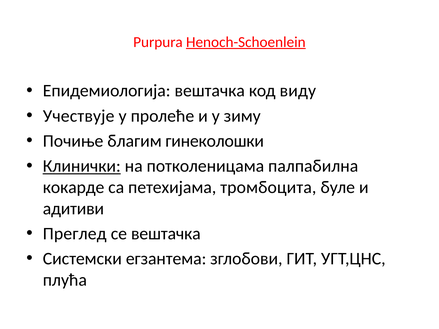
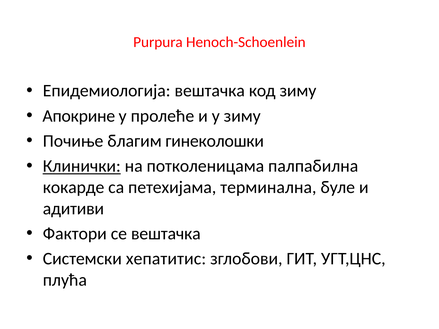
Henoch-Schoenlein underline: present -> none (246, 42)
код виду: виду -> зиму (298, 91)
Учествује: Учествује -> Апокрине (79, 116)
тромбоцита: тромбоцита -> терминална (268, 187)
Преглед: Преглед -> Фактори (75, 234)
егзантема: егзантема -> хепатитис (166, 259)
